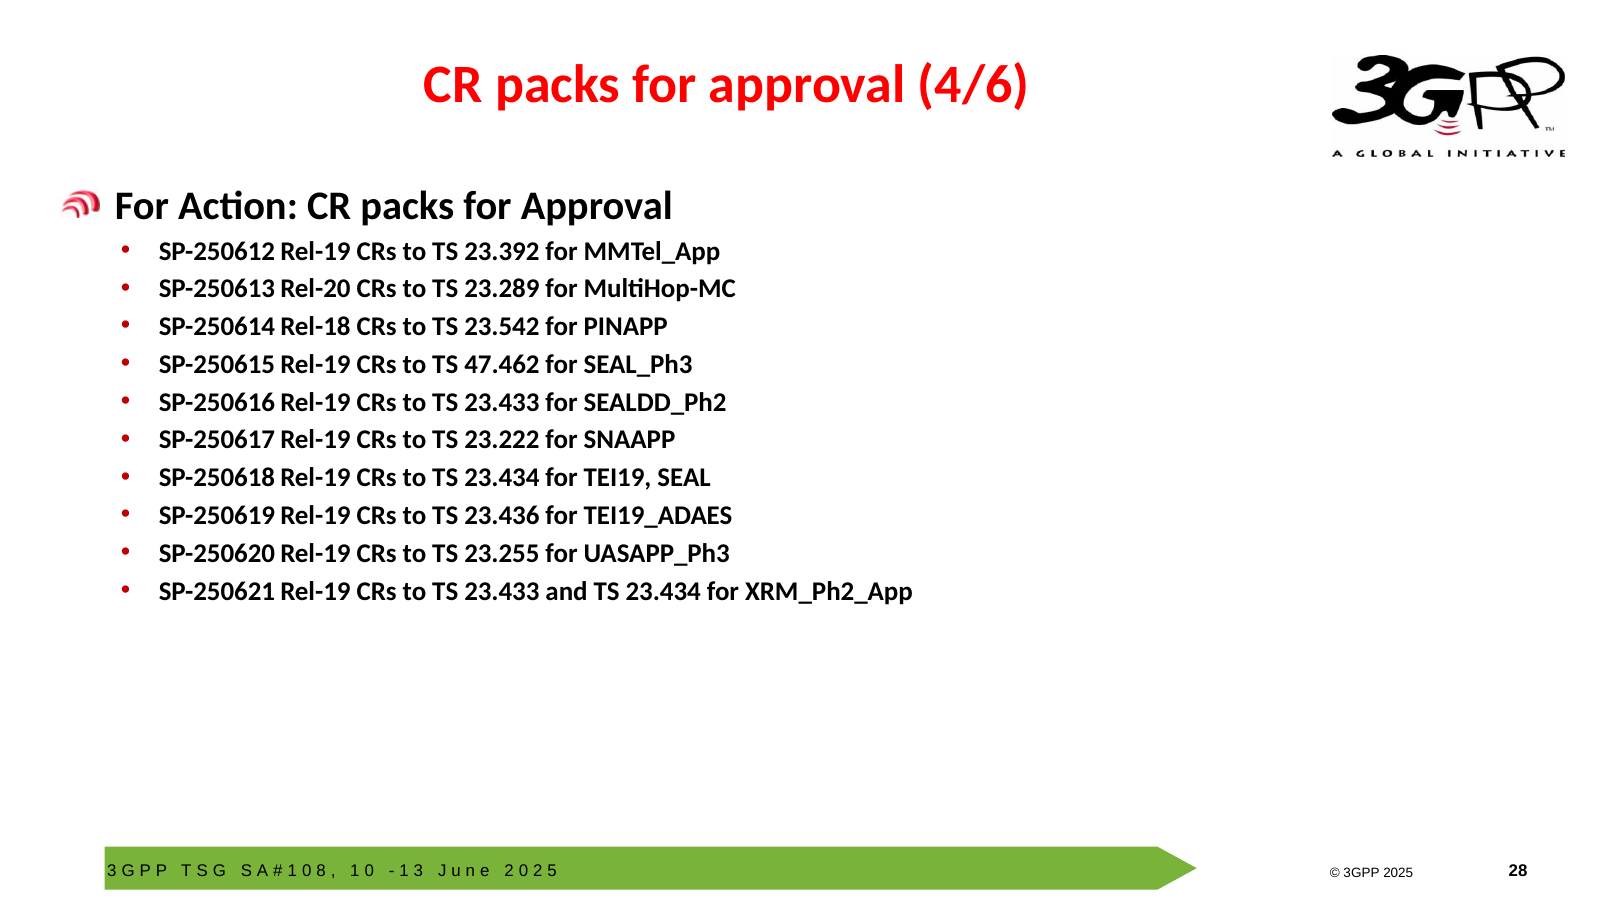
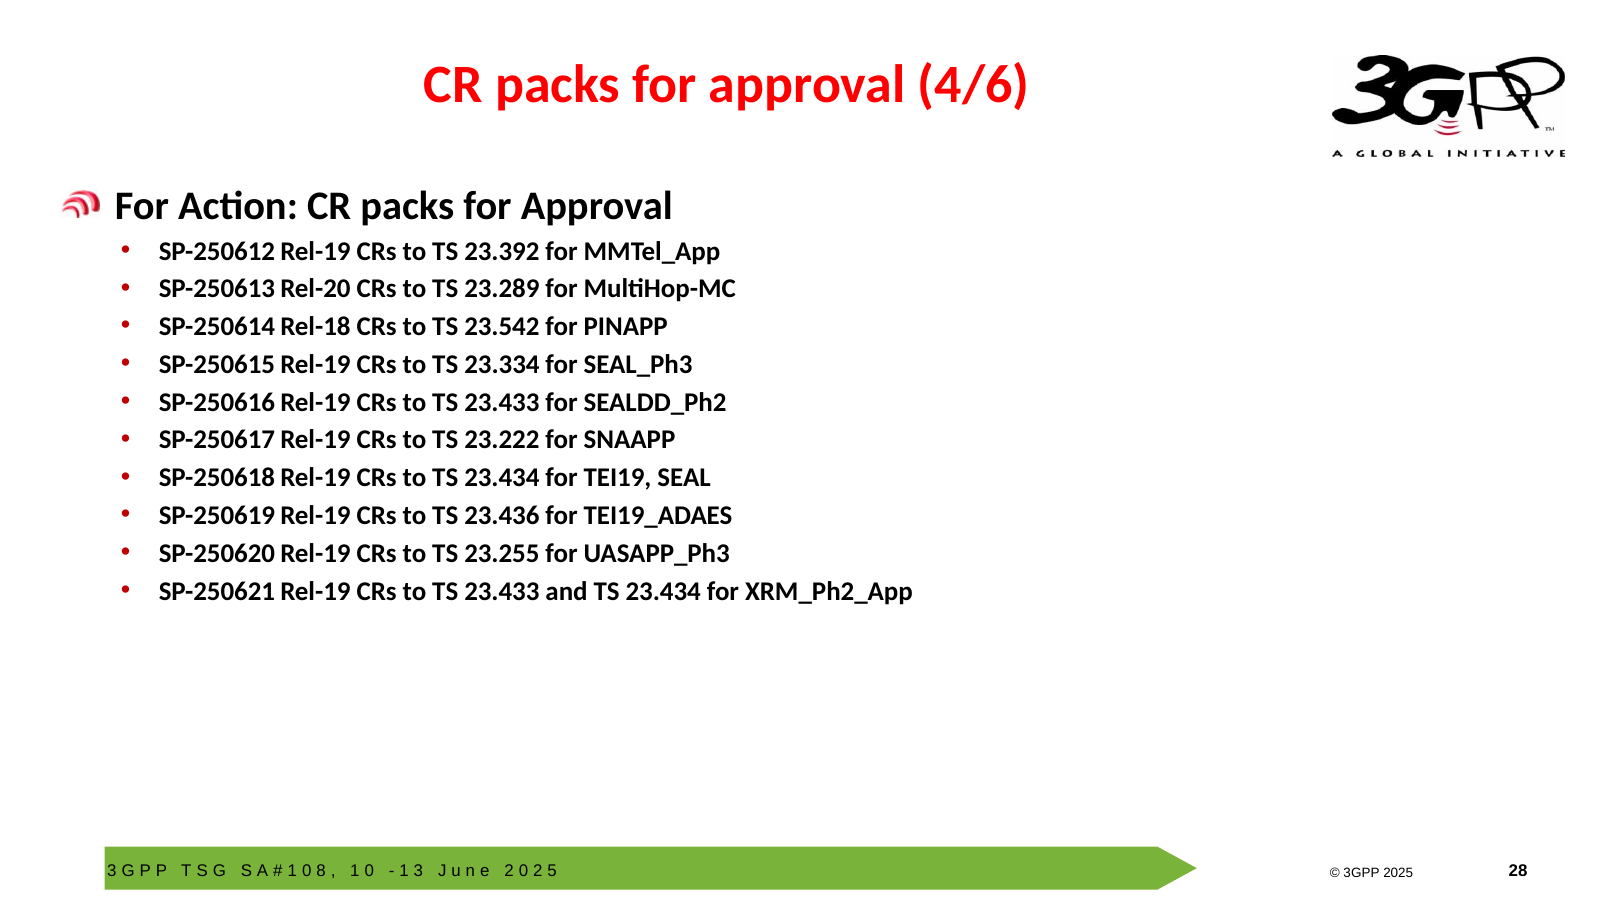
47.462: 47.462 -> 23.334 (502, 364)
